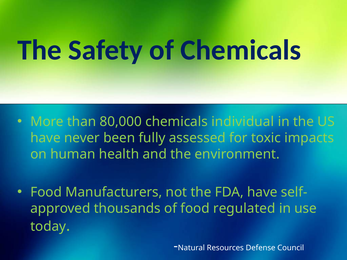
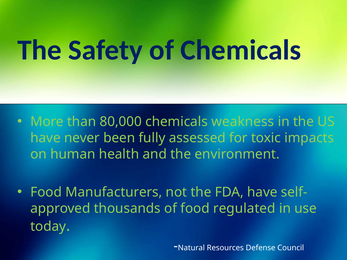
individual: individual -> weakness (243, 122)
